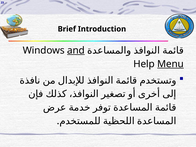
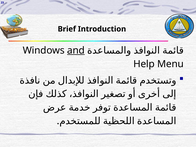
Menu underline: present -> none (170, 64)
